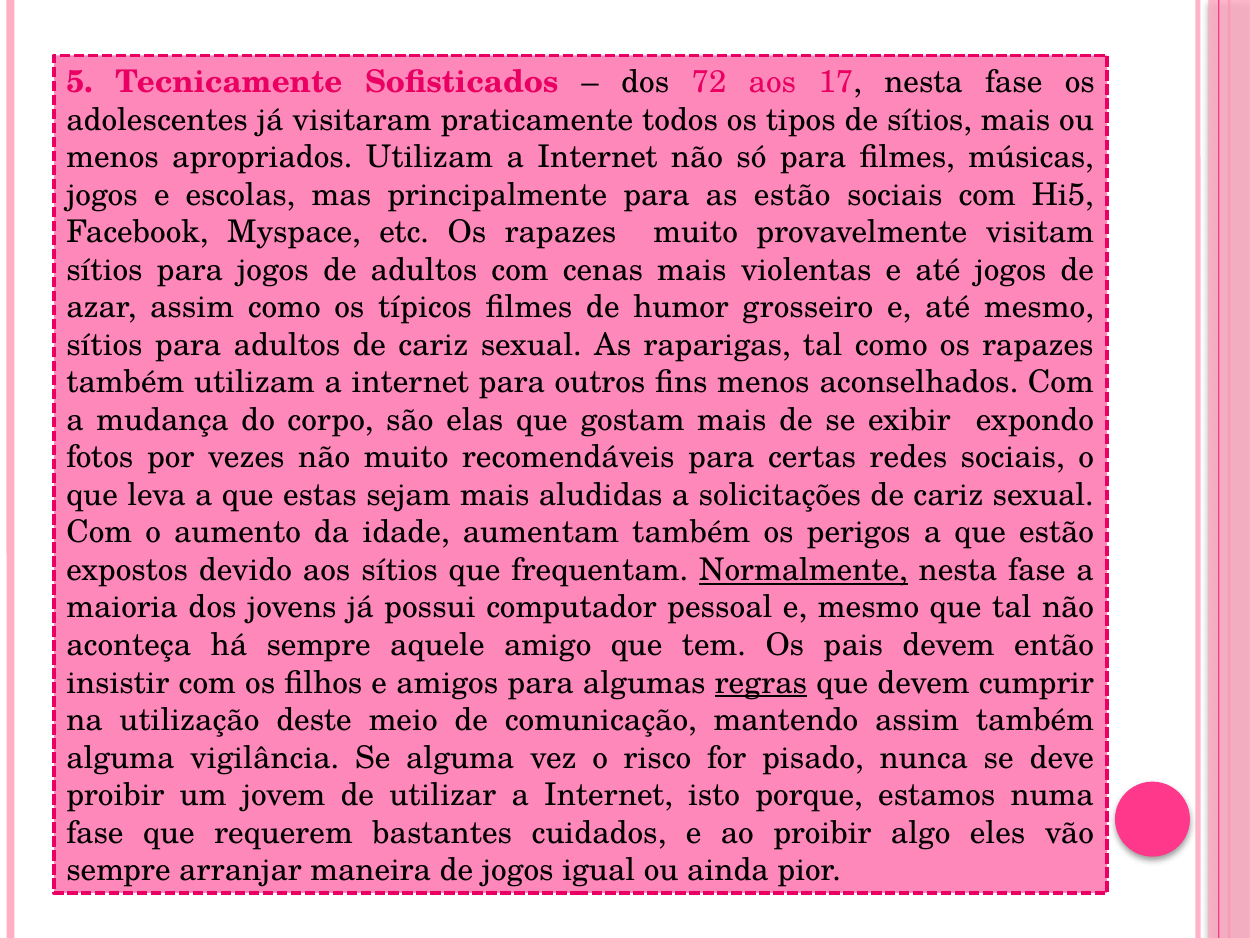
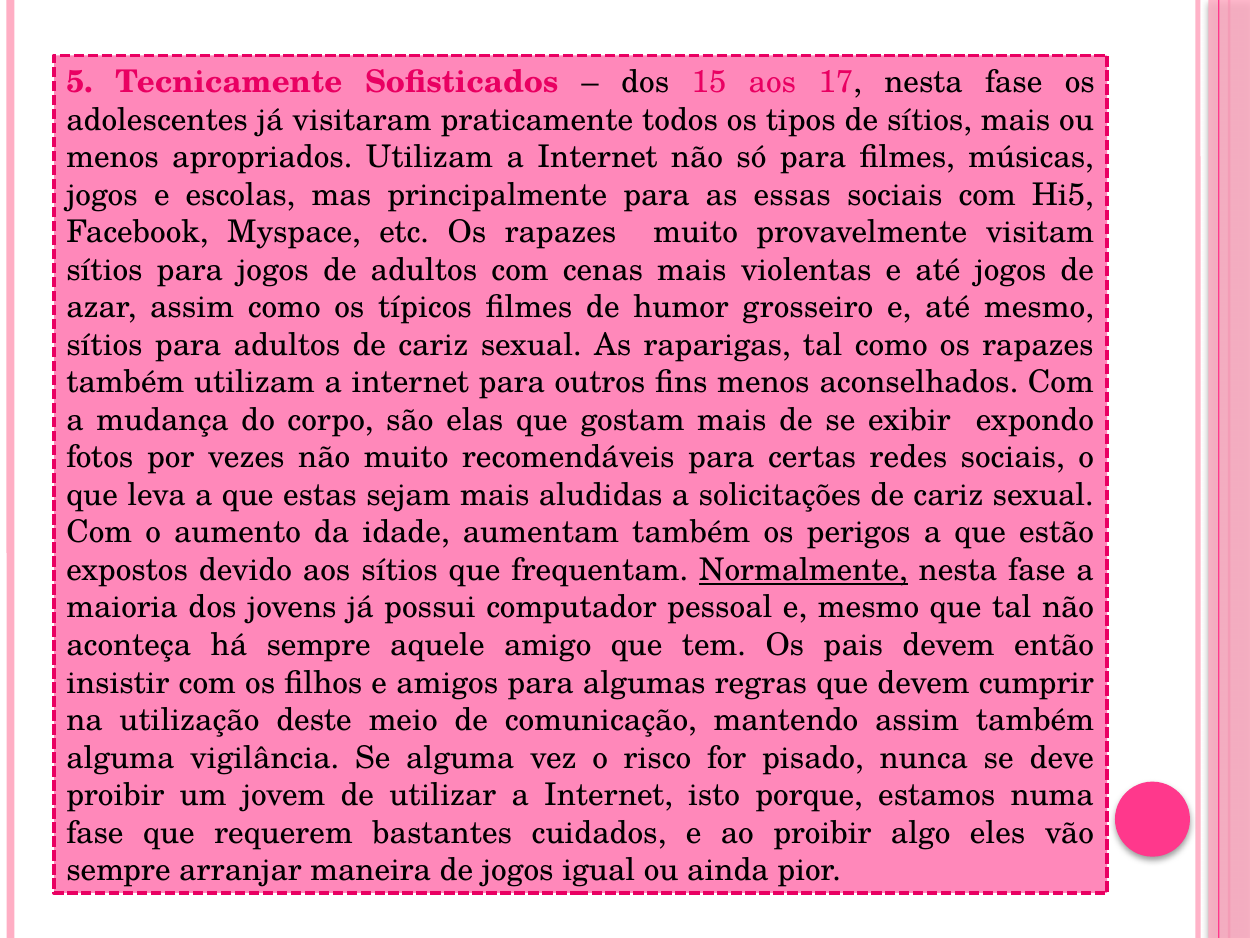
72: 72 -> 15 (709, 82)
as estão: estão -> essas (792, 195)
regras underline: present -> none (761, 682)
